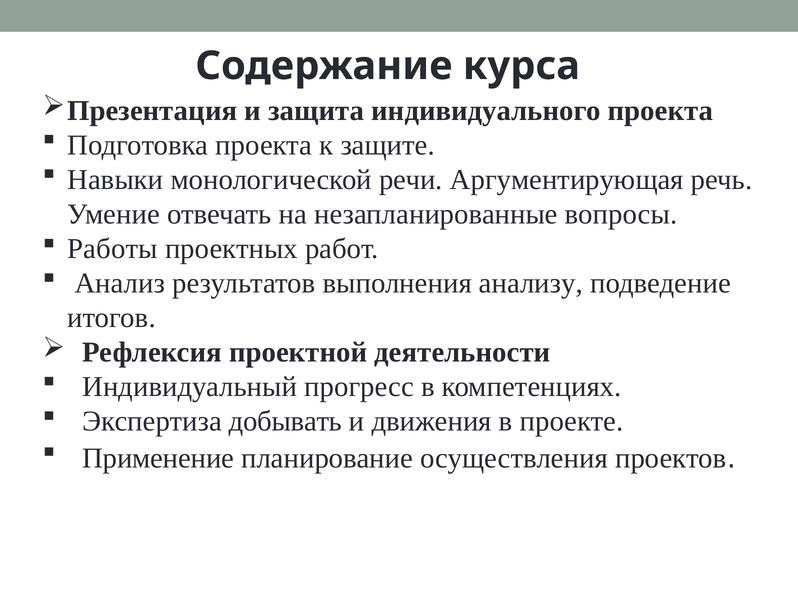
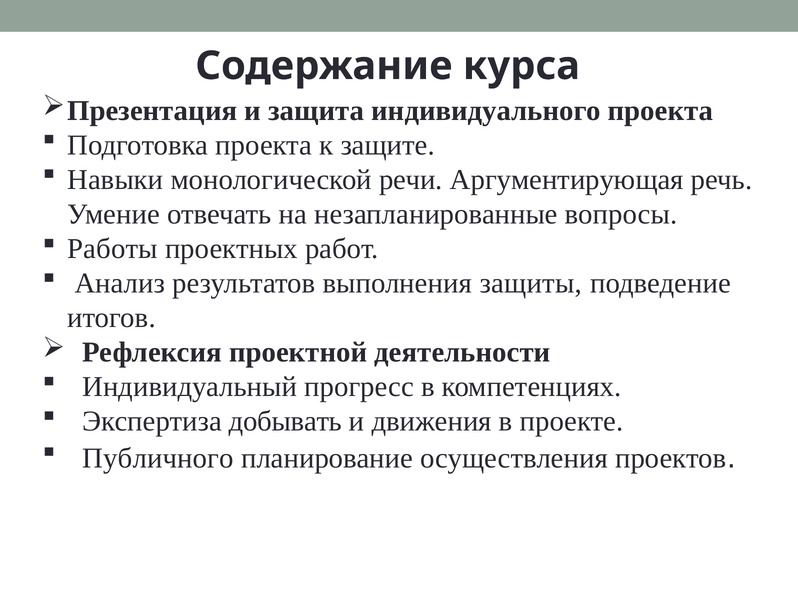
анализу: анализу -> защиты (531, 283)
Применение: Применение -> Публичного (158, 458)
